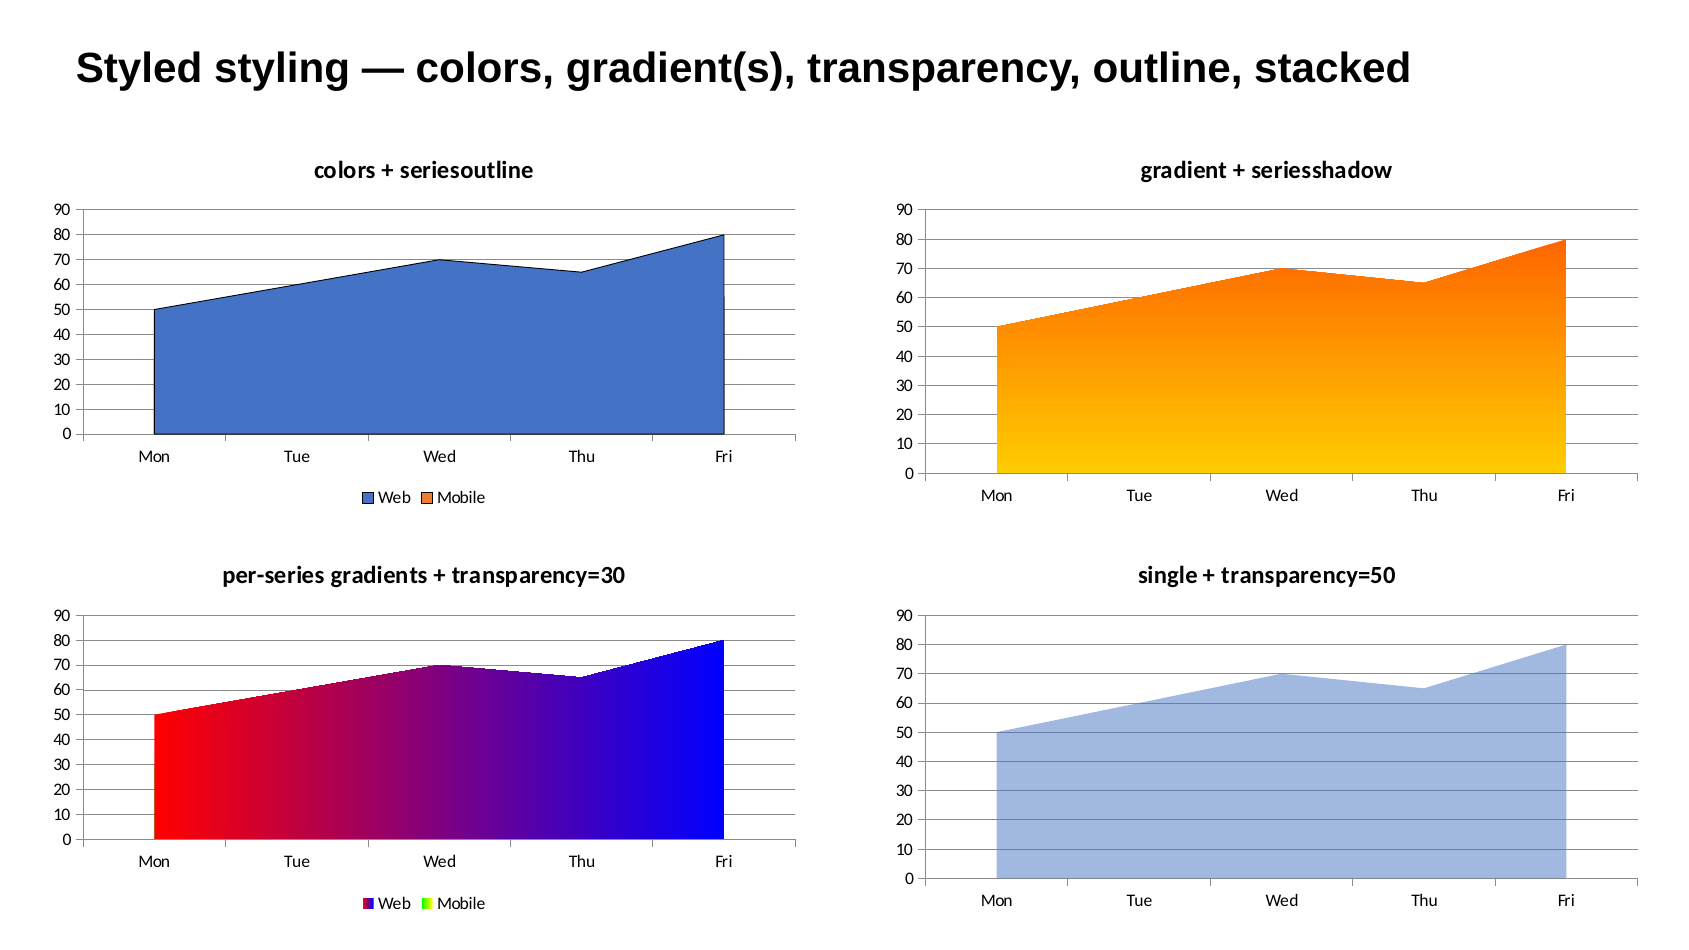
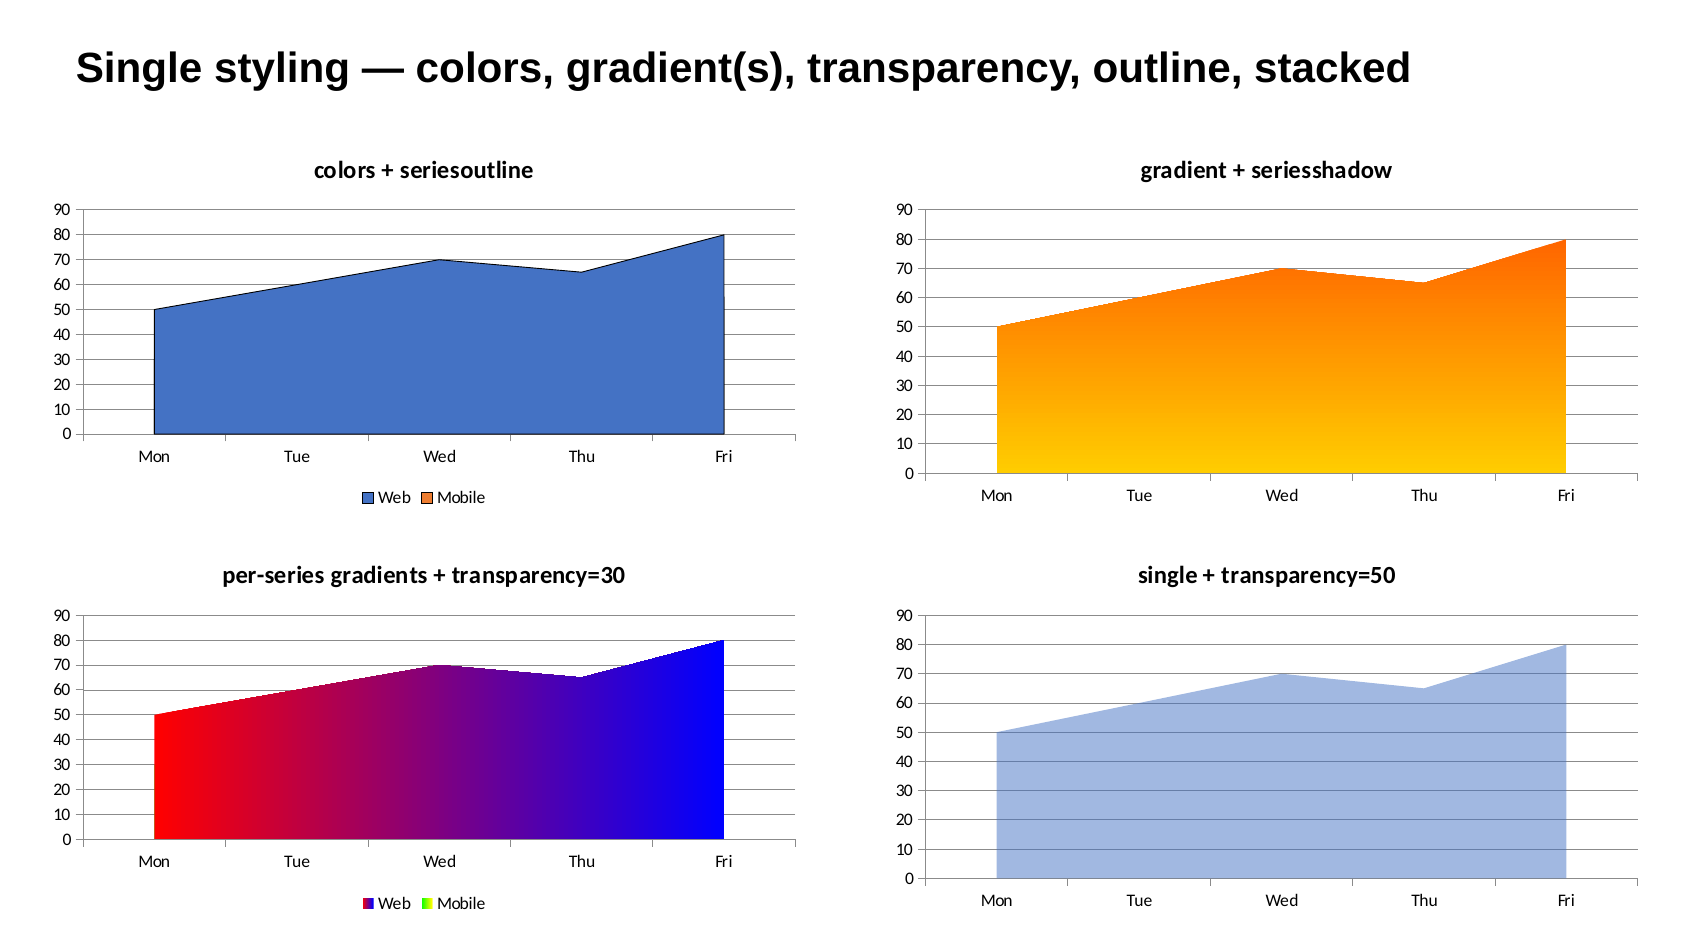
Styled: Styled -> Single (139, 68)
